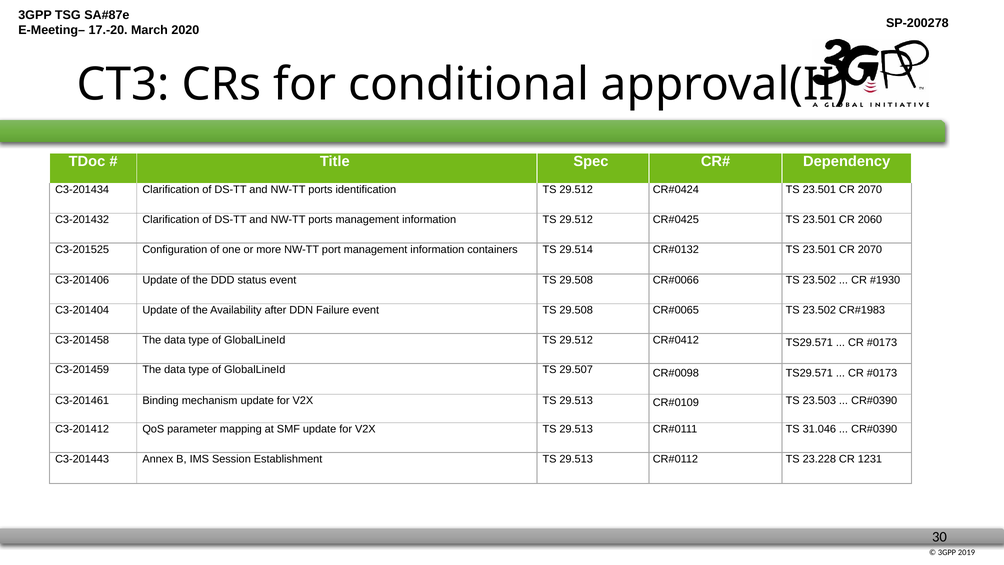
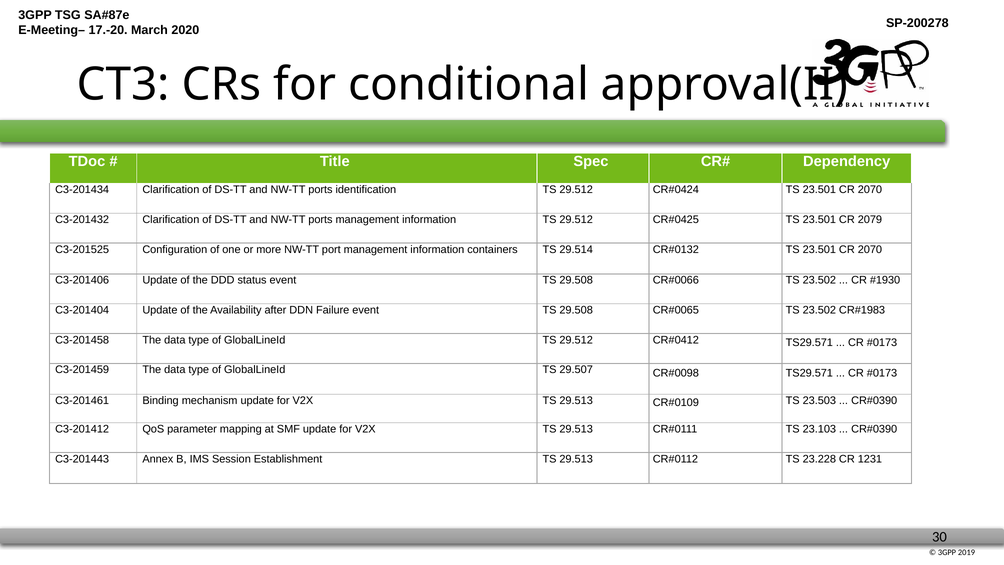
2060: 2060 -> 2079 (870, 219)
31.046: 31.046 -> 23.103 (819, 429)
